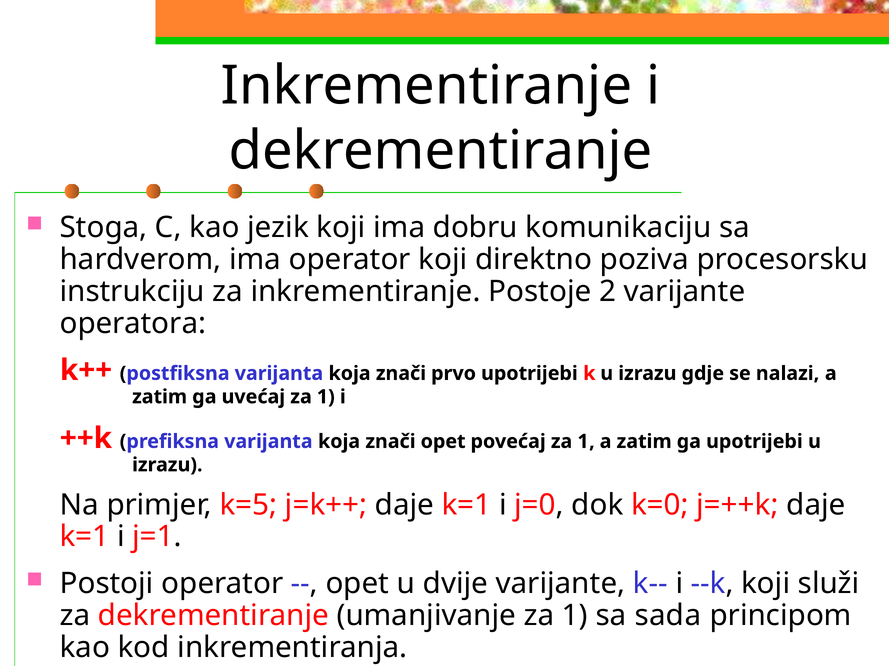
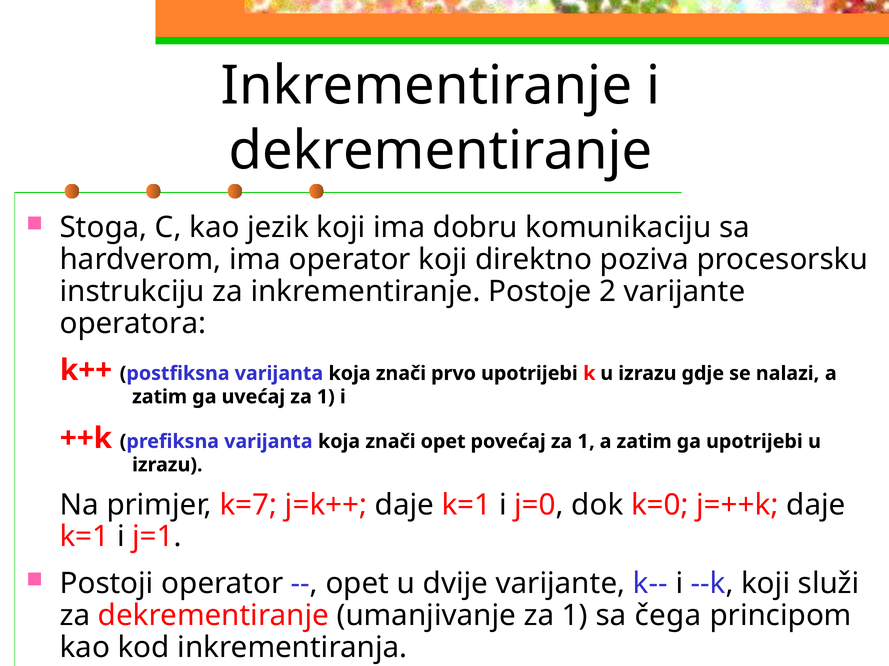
k=5: k=5 -> k=7 (248, 505)
sada: sada -> čega (668, 616)
